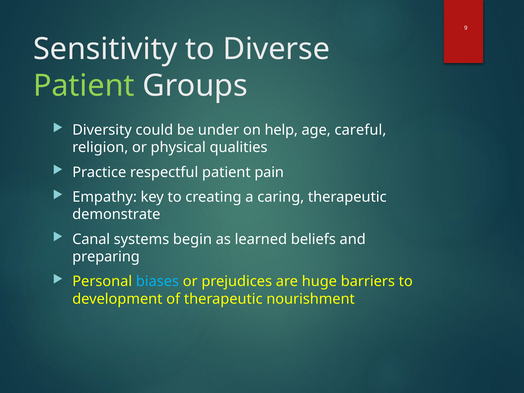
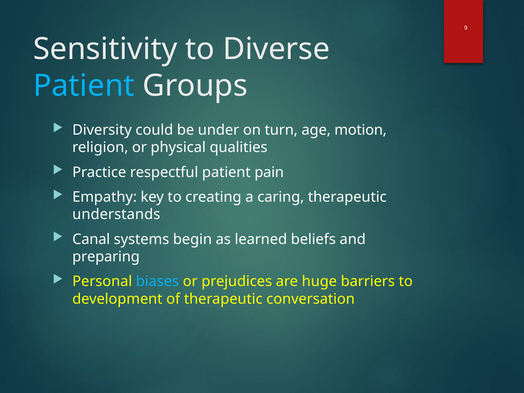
Patient colour: light green -> light blue (84, 86)
help: help -> turn (281, 130)
careful: careful -> motion (361, 130)
demonstrate: demonstrate -> understands (116, 214)
nourishment: nourishment -> conversation (311, 299)
